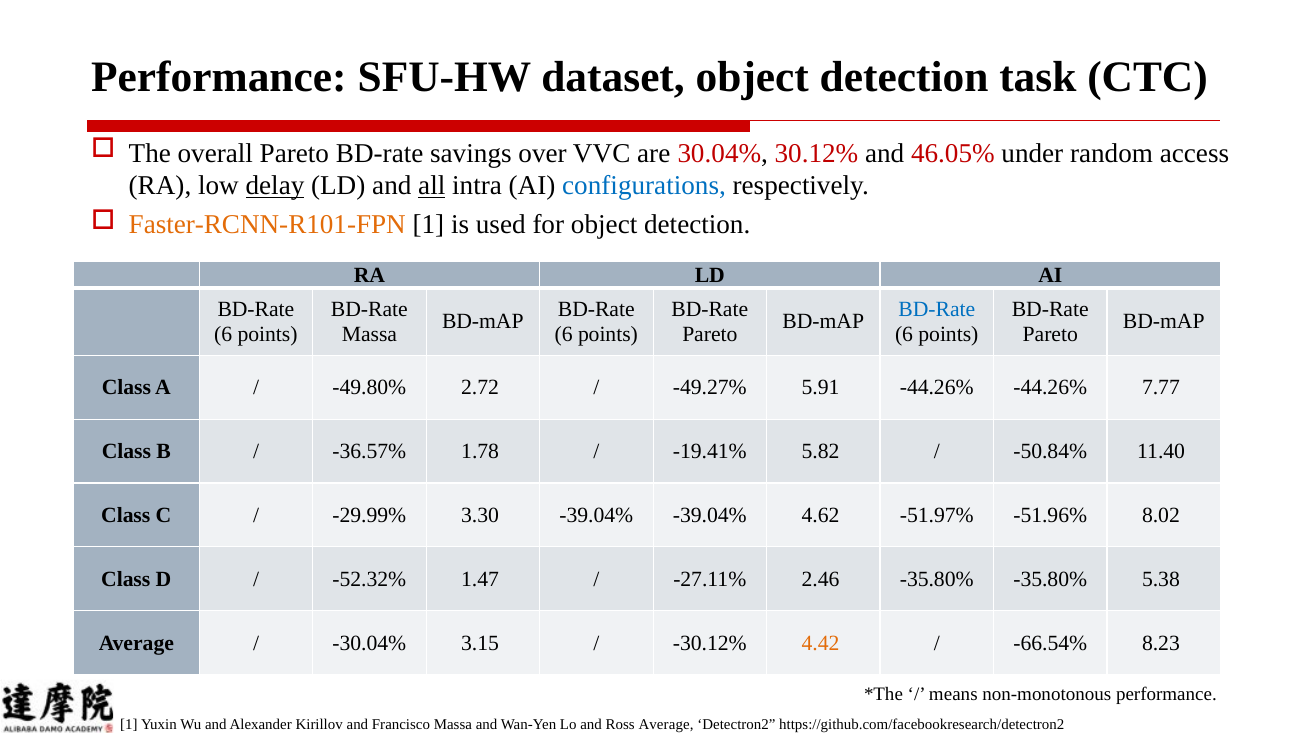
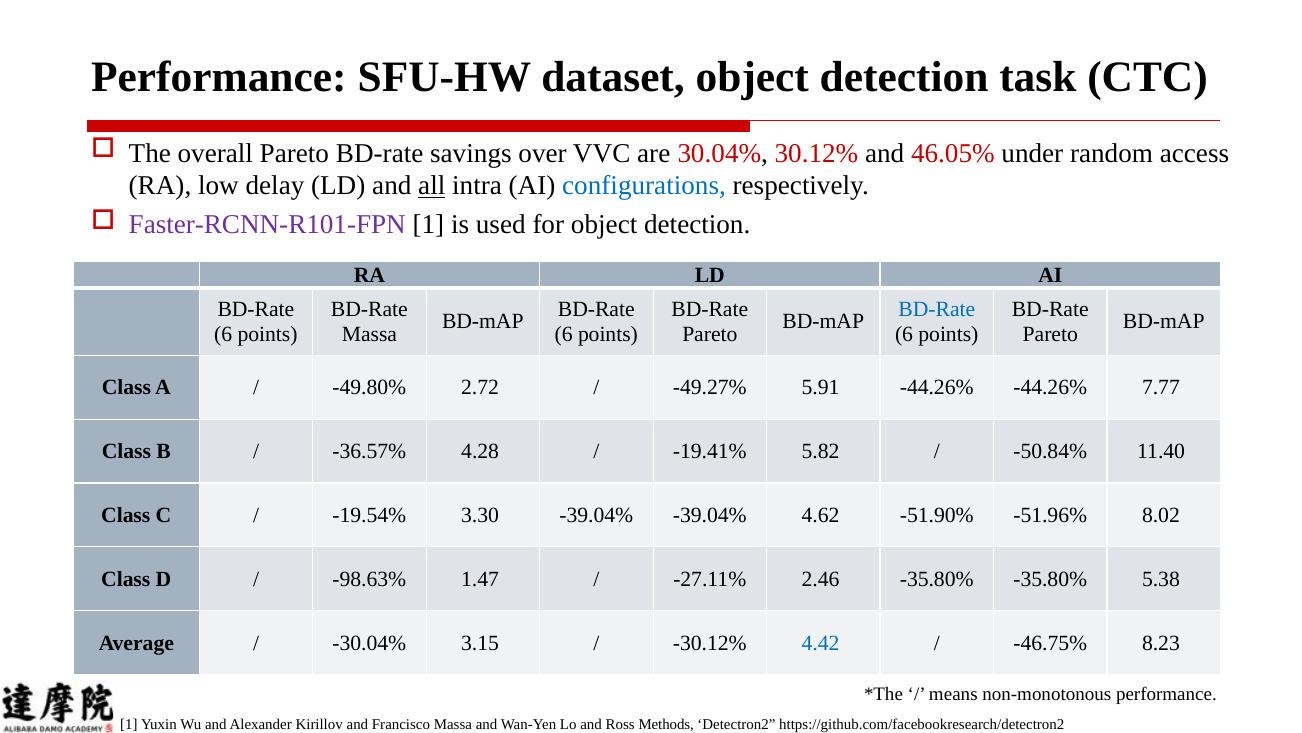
delay underline: present -> none (275, 186)
Faster-RCNN-R101-FPN colour: orange -> purple (267, 224)
1.78: 1.78 -> 4.28 (480, 451)
-29.99%: -29.99% -> -19.54% (369, 515)
-51.97%: -51.97% -> -51.90% (937, 515)
-52.32%: -52.32% -> -98.63% (369, 579)
4.42 colour: orange -> blue (821, 642)
-66.54%: -66.54% -> -46.75% (1050, 642)
Ross Average: Average -> Methods (666, 724)
